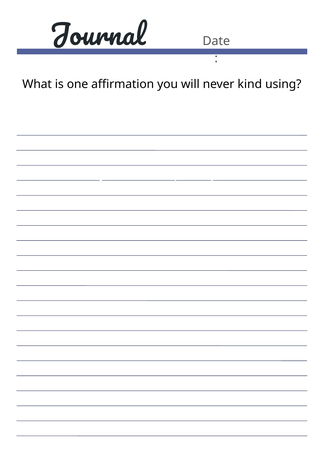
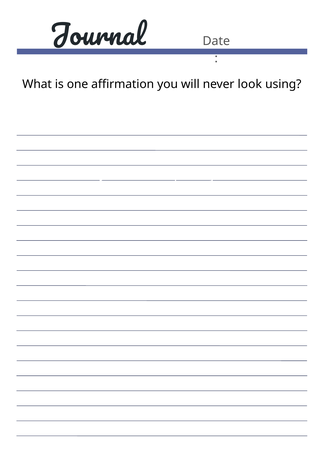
kind: kind -> look (250, 84)
